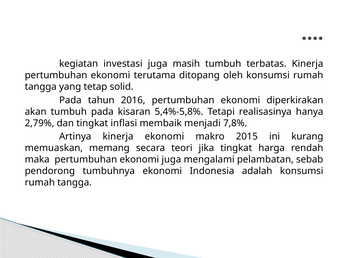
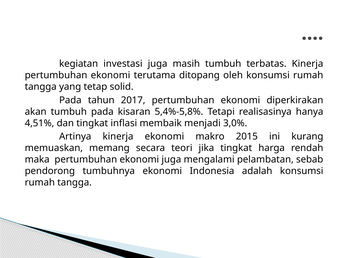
2016: 2016 -> 2017 (133, 100)
2,79%: 2,79% -> 4,51% (40, 123)
7,8%: 7,8% -> 3,0% (235, 123)
